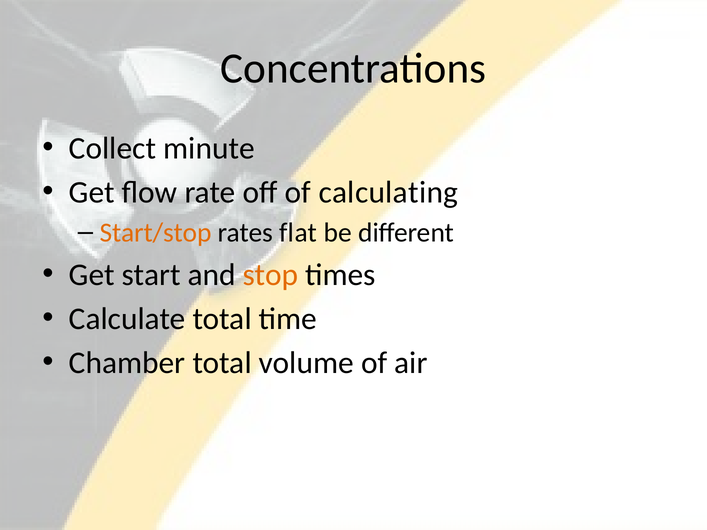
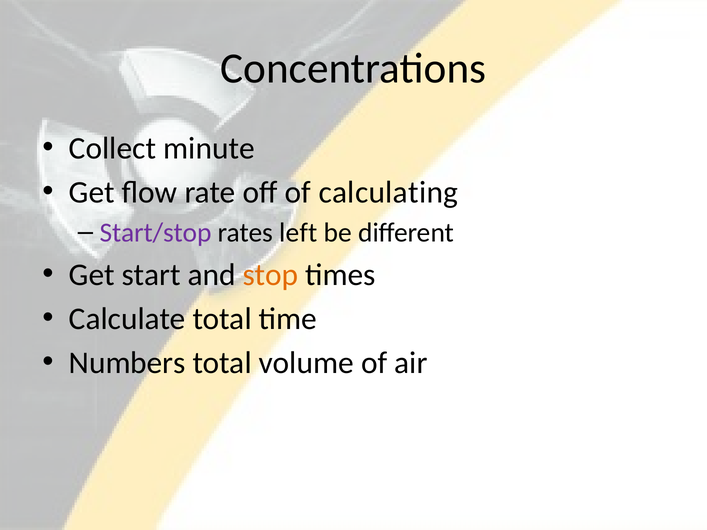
Start/stop colour: orange -> purple (156, 233)
flat: flat -> left (298, 233)
Chamber: Chamber -> Numbers (127, 363)
